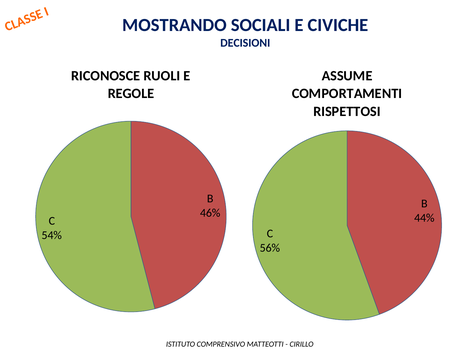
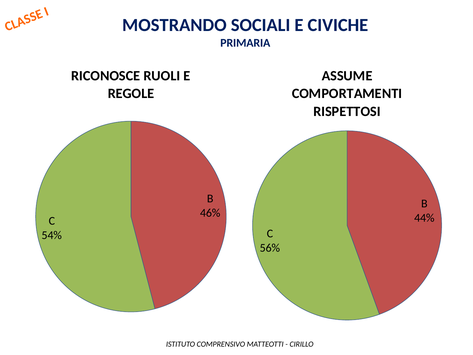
DECISIONI: DECISIONI -> PRIMARIA (245, 43)
